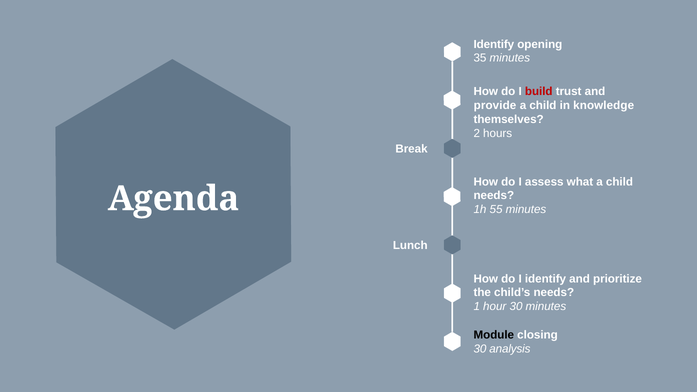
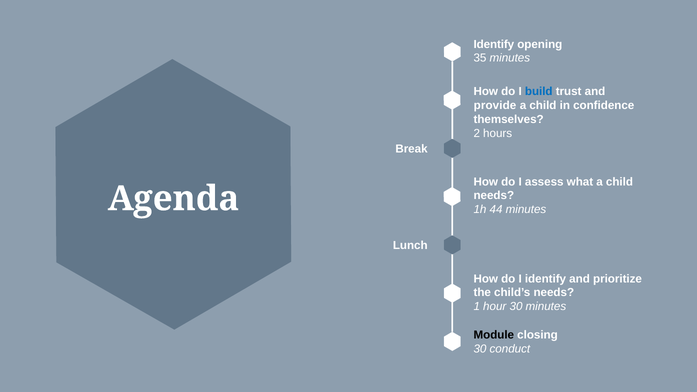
build colour: red -> blue (539, 92)
knowledge: knowledge -> confidence (604, 106)
55: 55 -> 44 (496, 210)
analysis: analysis -> conduct (510, 349)
